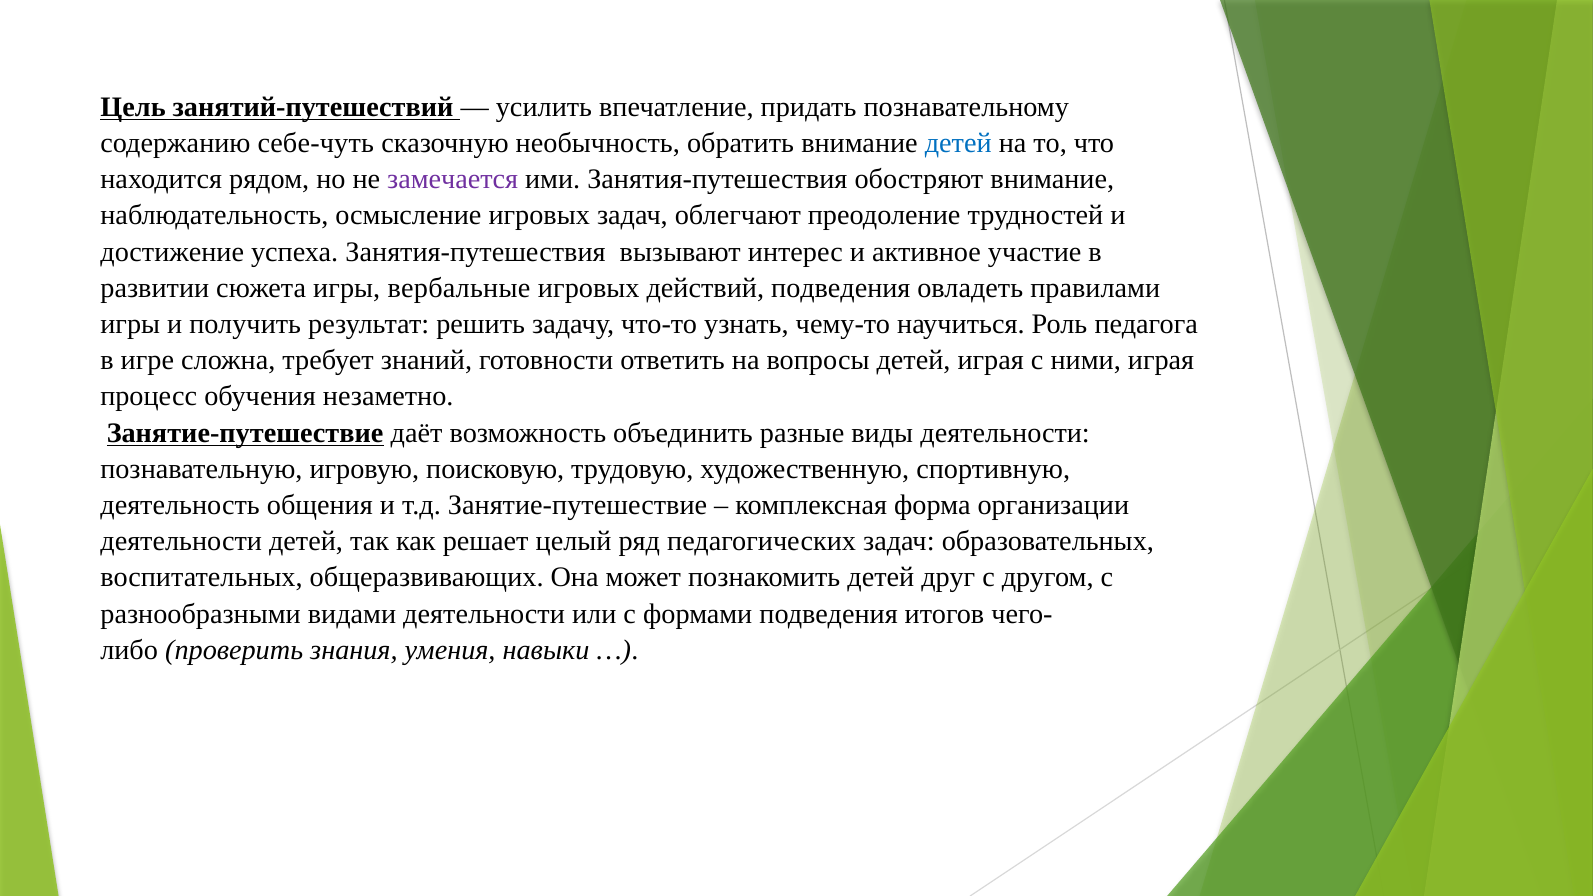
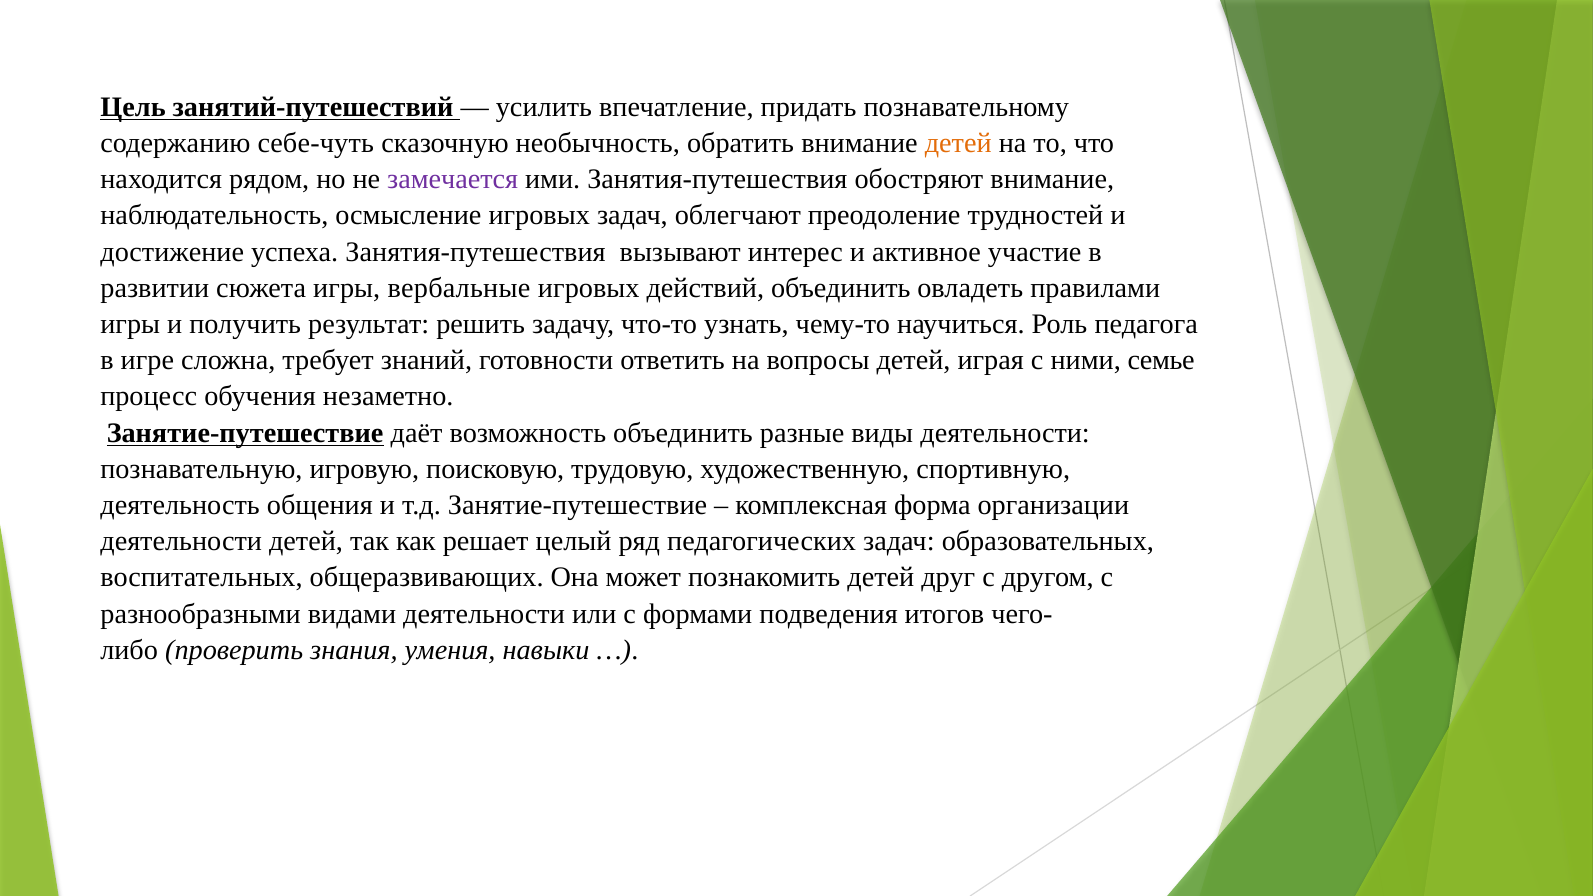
детей colour: blue -> orange (958, 143)
действий подведения: подведения -> объединить (841, 288)
ними играя: играя -> семье (1161, 360)
